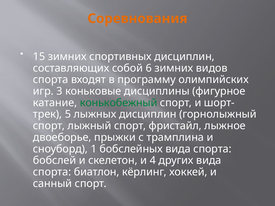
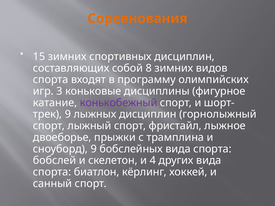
6: 6 -> 8 (149, 68)
конькобежный colour: green -> purple (119, 103)
5: 5 -> 9 (68, 114)
сноуборд 1: 1 -> 9 (94, 149)
